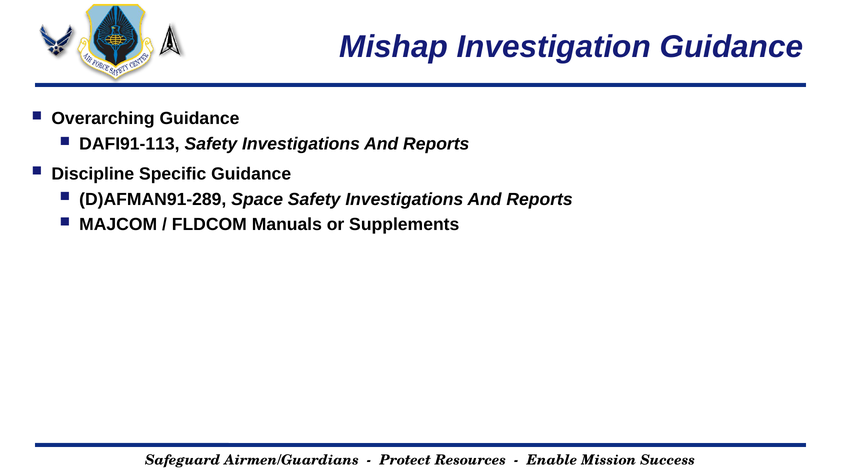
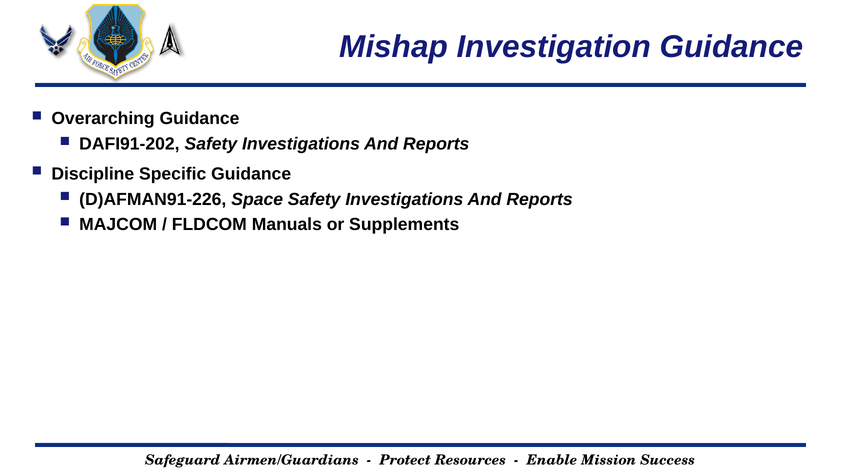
DAFI91-113: DAFI91-113 -> DAFI91-202 (129, 144)
D)AFMAN91-289: D)AFMAN91-289 -> D)AFMAN91-226 (153, 199)
